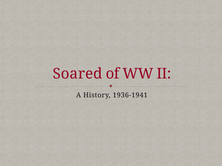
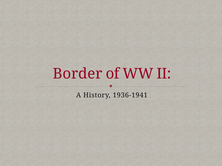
Soared: Soared -> Border (78, 74)
